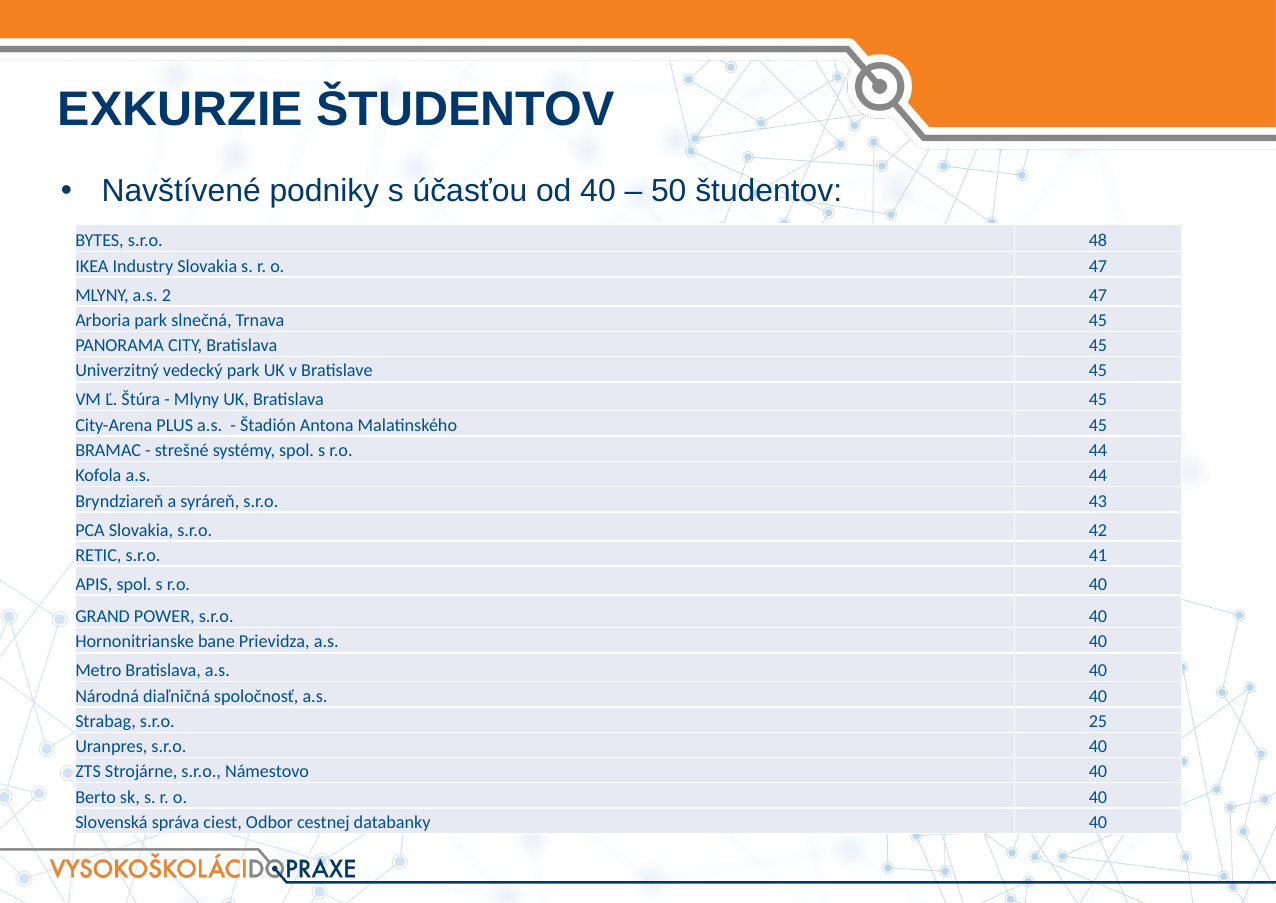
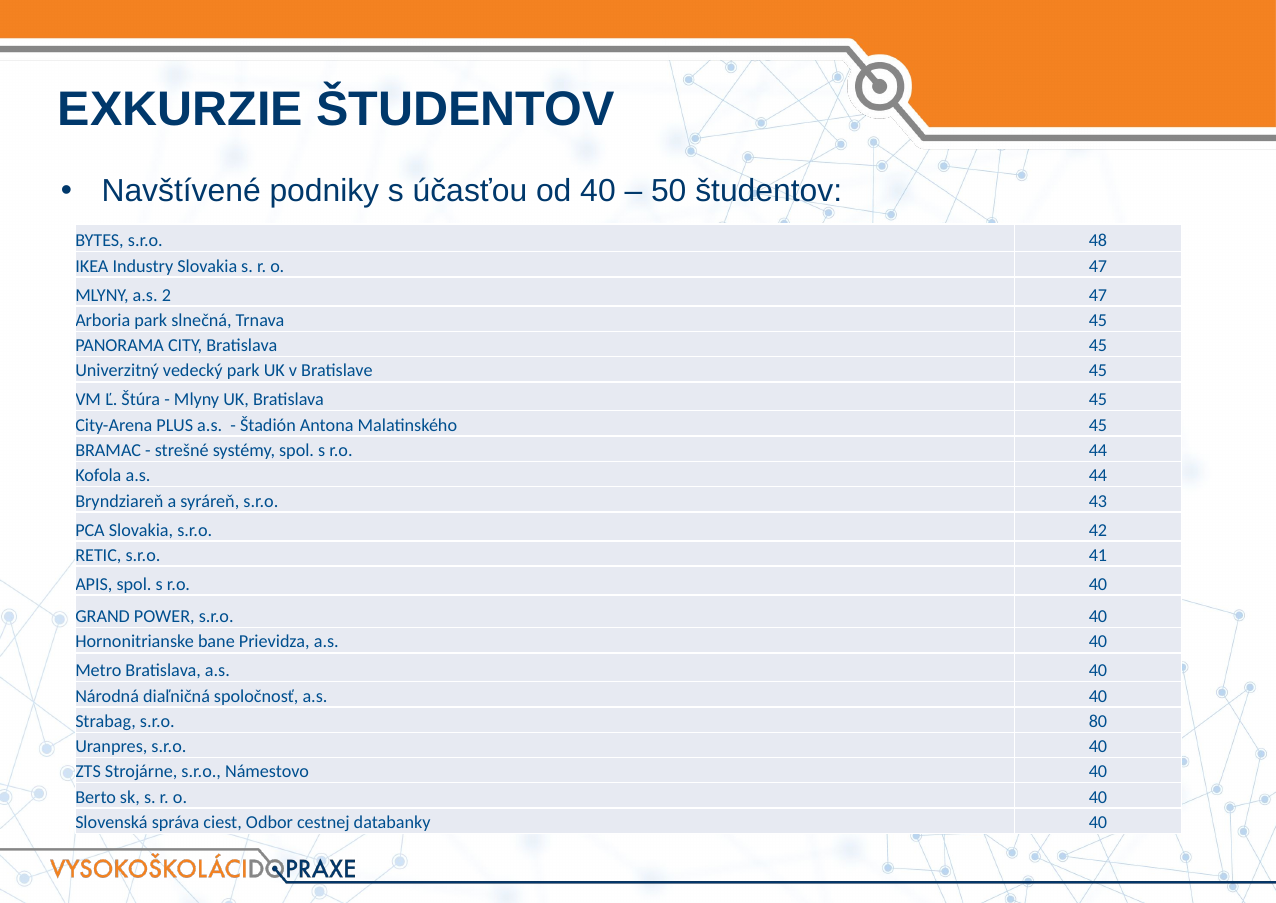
25: 25 -> 80 (1098, 721)
